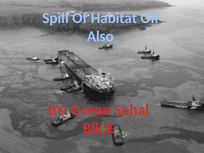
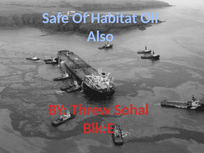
Spill: Spill -> Safe (56, 18)
Ocean: Ocean -> Threw (91, 110)
